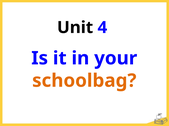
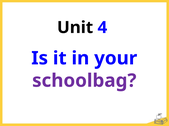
schoolbag colour: orange -> purple (84, 81)
